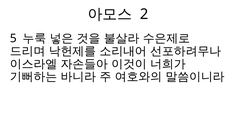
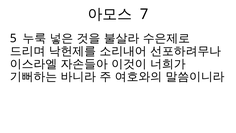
2: 2 -> 7 (144, 14)
